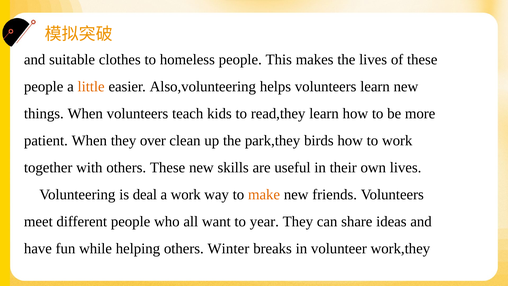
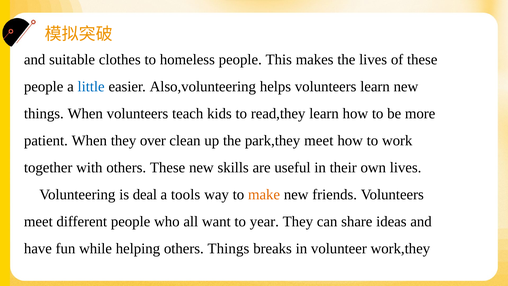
little colour: orange -> blue (91, 87)
park,they birds: birds -> meet (319, 141)
a work: work -> tools (186, 195)
others Winter: Winter -> Things (228, 249)
